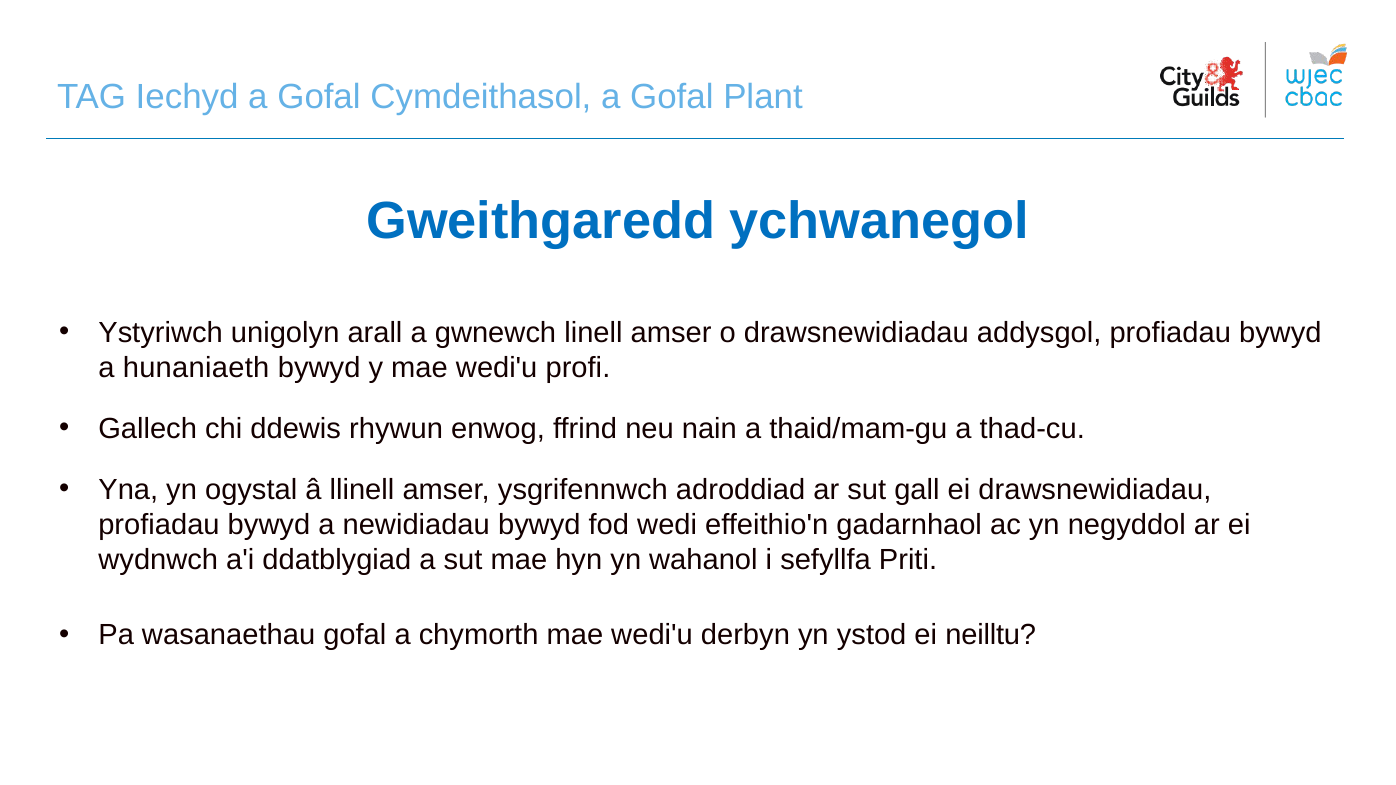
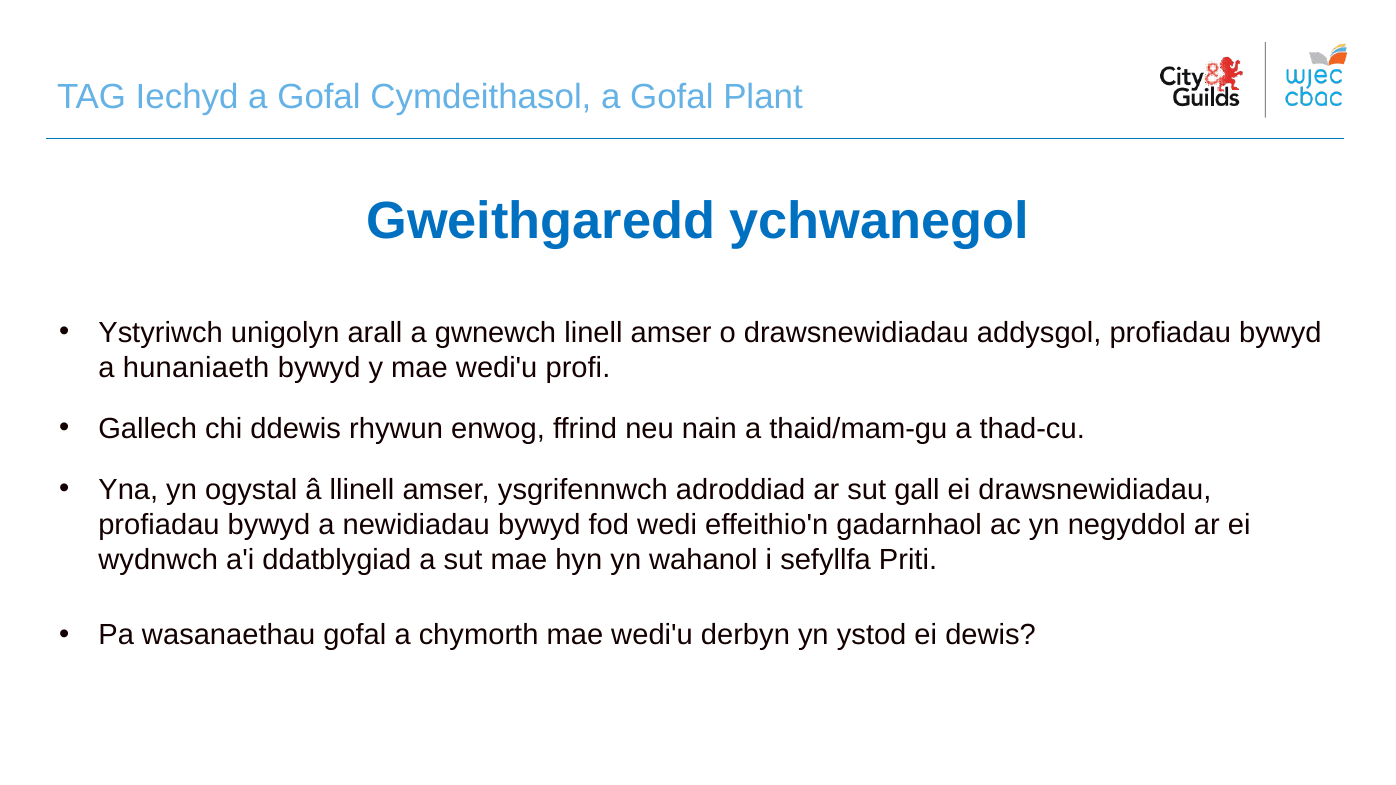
neilltu: neilltu -> dewis (991, 635)
